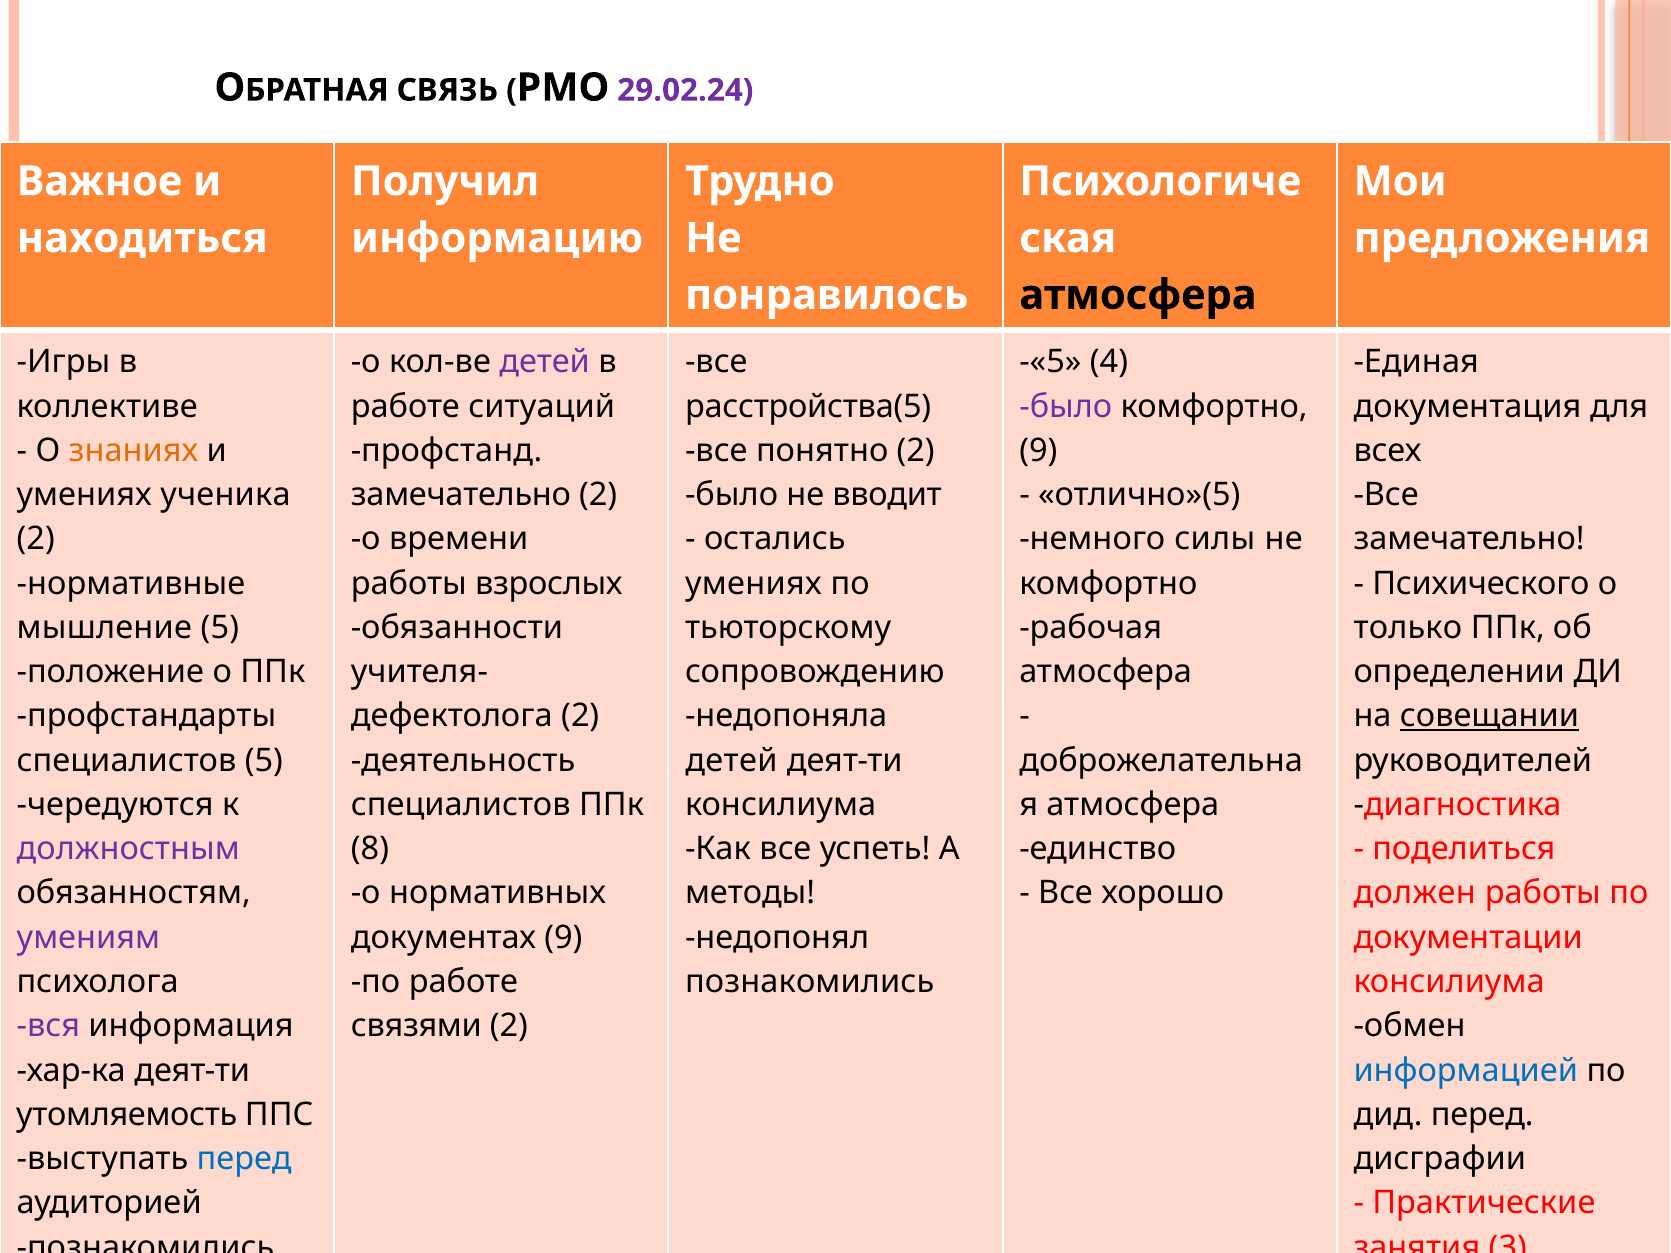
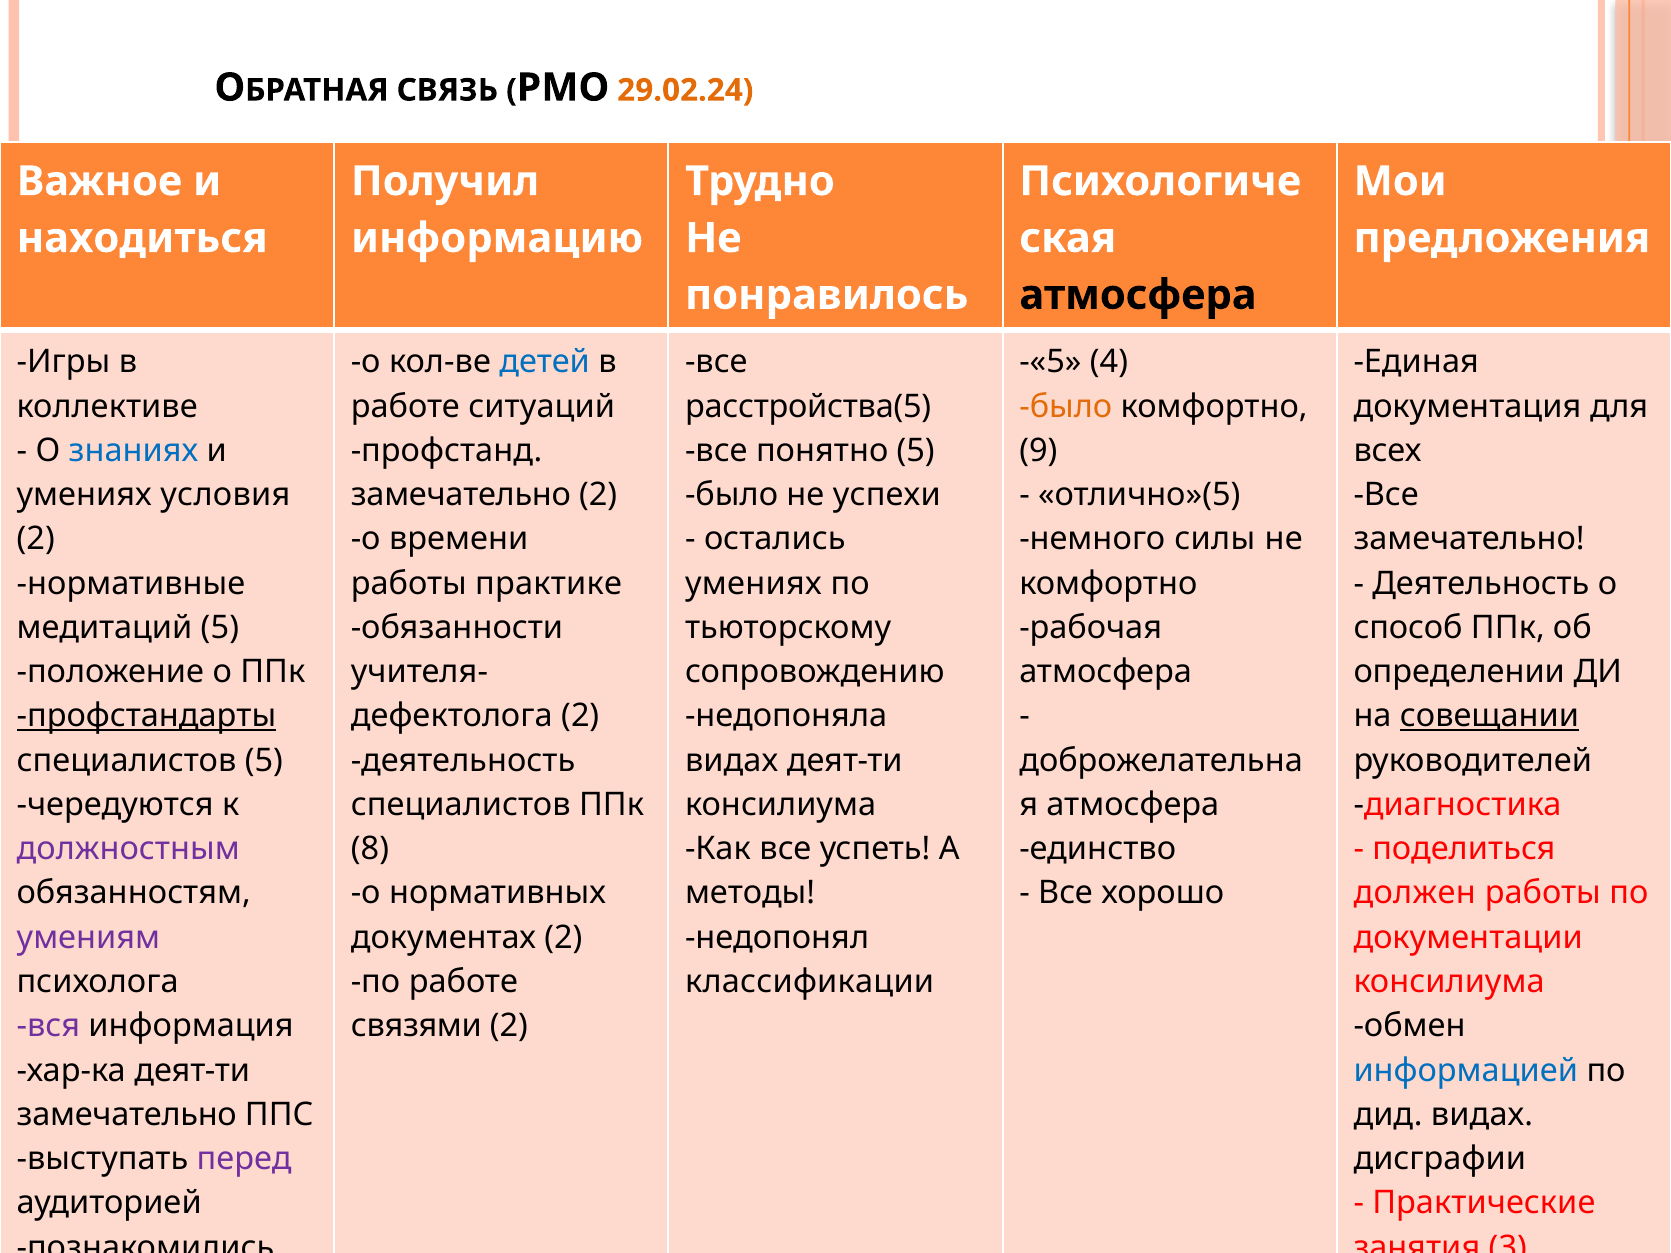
29.02.24 colour: purple -> orange (685, 90)
детей colour: purple -> blue (545, 362)
было colour: purple -> orange (1066, 406)
знаниях colour: orange -> blue (134, 451)
понятно 2: 2 -> 5 (916, 451)
ученика: ученика -> условия (225, 495)
вводит: вводит -> успехи (887, 495)
взрослых: взрослых -> практике (549, 583)
Психического: Психического -> Деятельность (1481, 583)
мышление: мышление -> медитаций (104, 628)
только: только -> способ (1408, 628)
профстандарты underline: none -> present (146, 716)
детей: детей -> видах (732, 761)
документах 9: 9 -> 2 (563, 938)
познакомились: познакомились -> классификации (810, 982)
утомляемость: утомляемость -> замечательно (127, 1115)
дид перед: перед -> видах (1482, 1115)
перед colour: blue -> purple (244, 1159)
